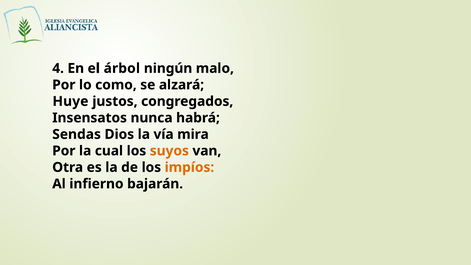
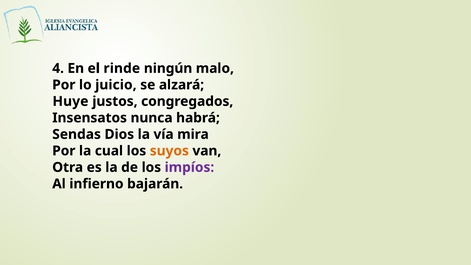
árbol: árbol -> rinde (122, 68)
como: como -> juicio (116, 85)
impíos colour: orange -> purple (189, 167)
